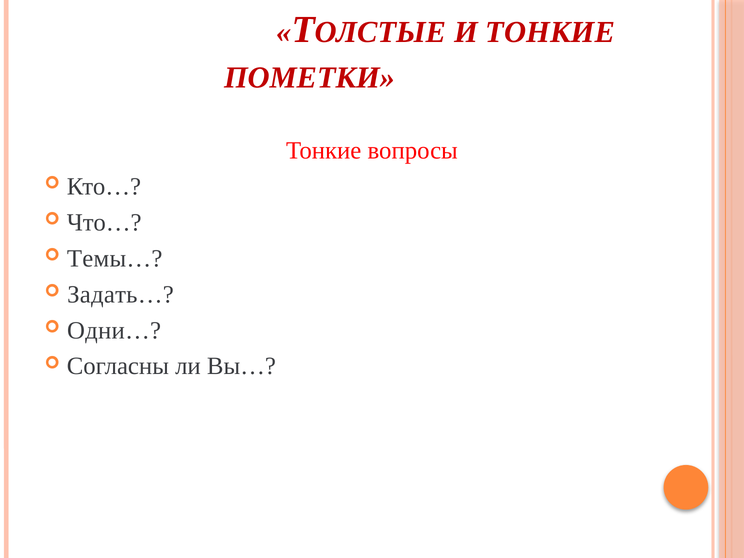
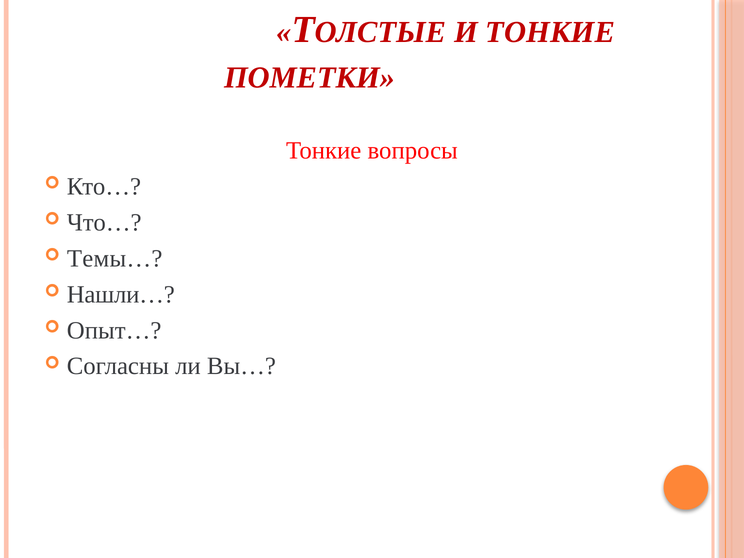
Задать…: Задать… -> Нашли… (121, 294)
Одни…: Одни… -> Опыт… (114, 330)
